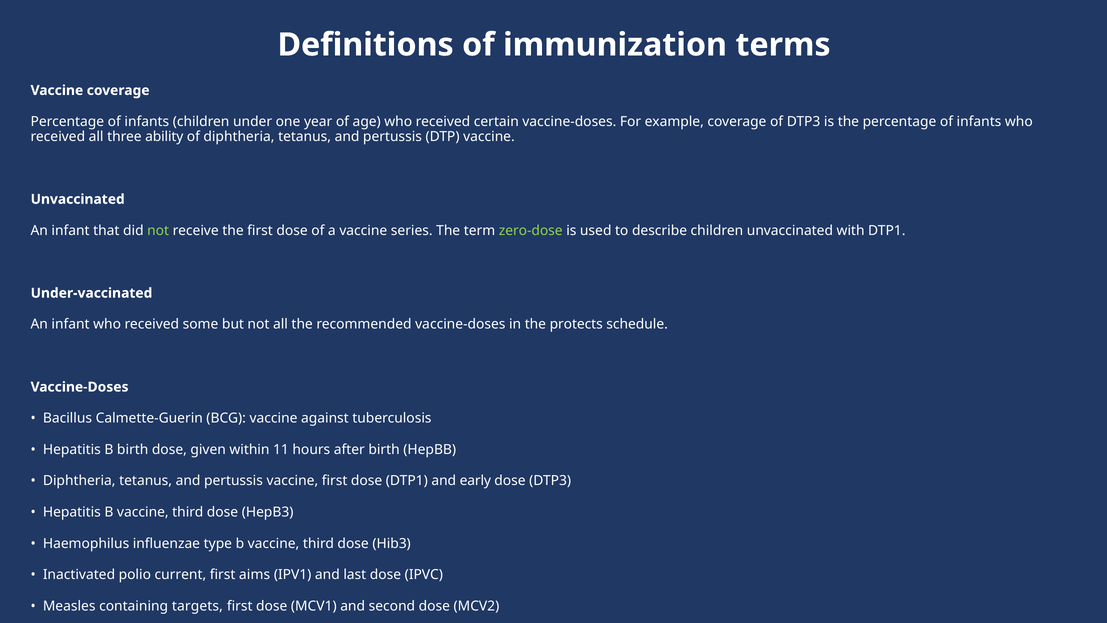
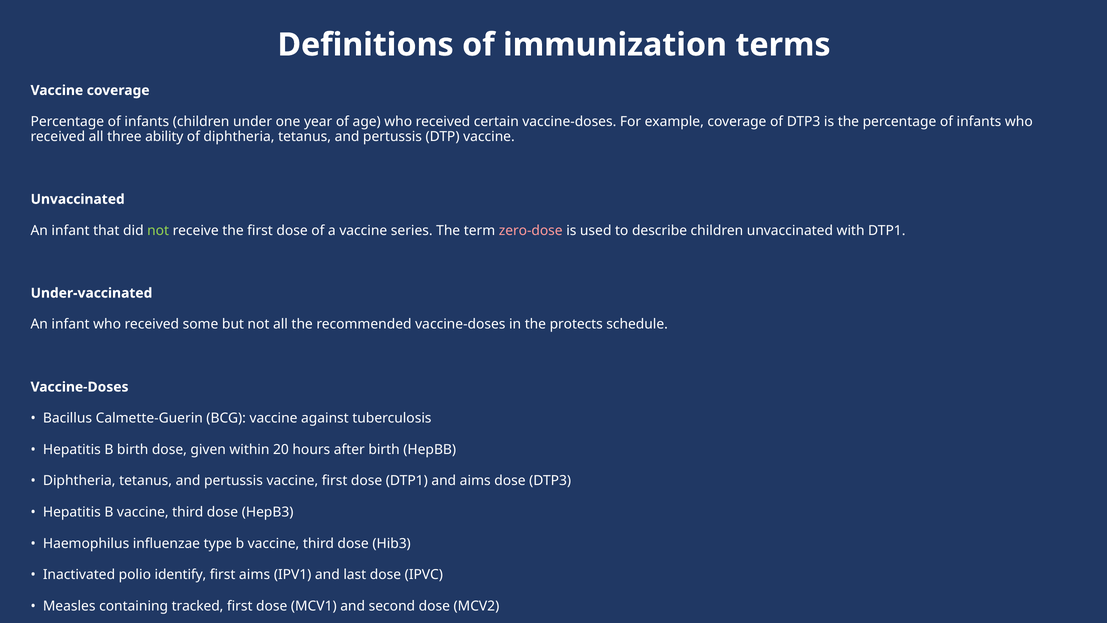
zero-dose colour: light green -> pink (531, 230)
11: 11 -> 20 (281, 449)
and early: early -> aims (475, 481)
current: current -> identify (180, 575)
targets: targets -> tracked (198, 606)
